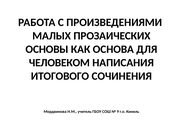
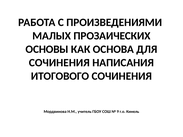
ЧЕЛОВЕКОМ: ЧЕЛОВЕКОМ -> СОЧИНЕНИЯ (59, 63)
